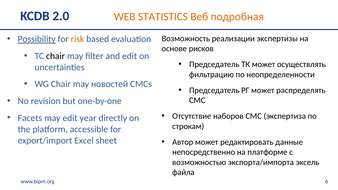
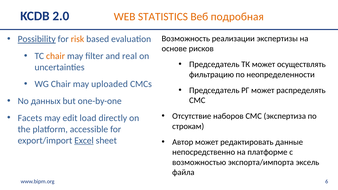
chair colour: black -> orange (56, 56)
and edit: edit -> real (130, 56)
новостей: новостей -> uploaded (110, 84)
revision: revision -> данных (46, 101)
year: year -> load (88, 118)
Excel underline: none -> present (84, 141)
